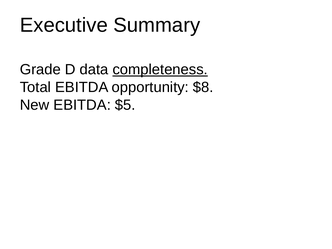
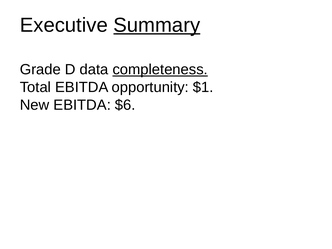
Summary underline: none -> present (157, 25)
$8: $8 -> $1 (203, 87)
$5: $5 -> $6 (125, 105)
